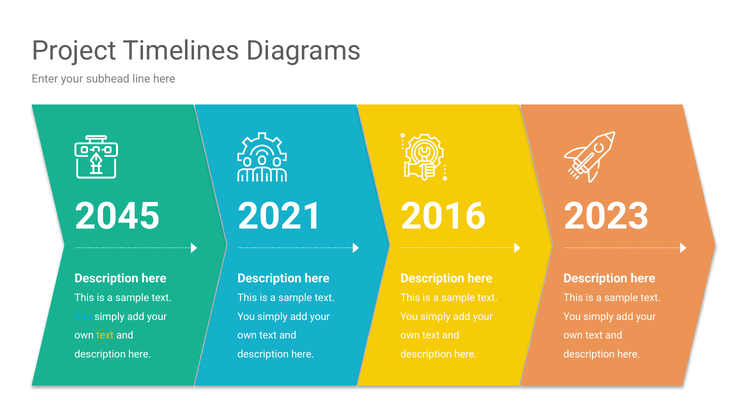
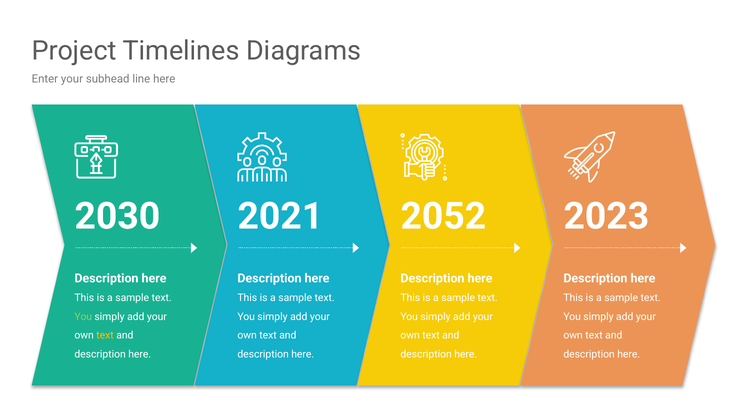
2045: 2045 -> 2030 (117, 216)
2016: 2016 -> 2052 (443, 216)
You colour: light blue -> light green (83, 317)
